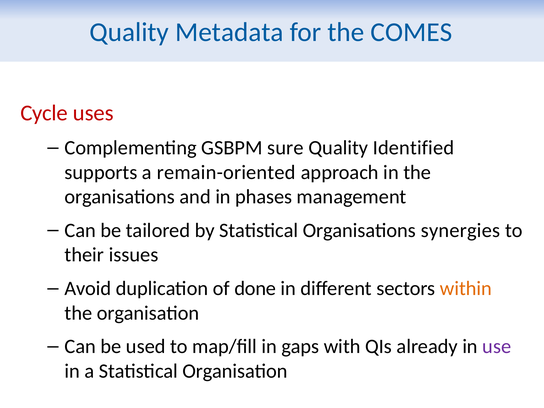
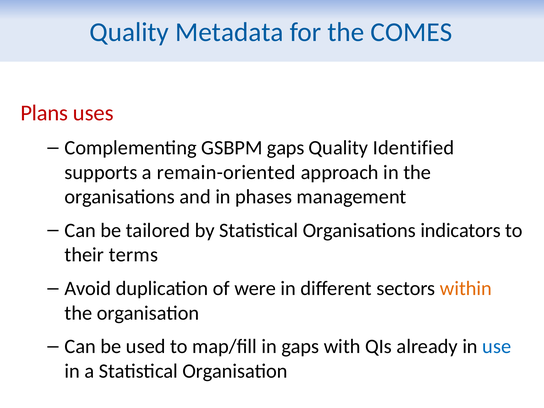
Cycle: Cycle -> Plans (44, 113)
GSBPM sure: sure -> gaps (286, 148)
synergies: synergies -> indicators (461, 230)
issues: issues -> terms (133, 255)
done: done -> were (255, 288)
use colour: purple -> blue (497, 347)
